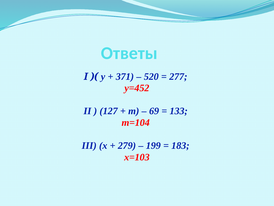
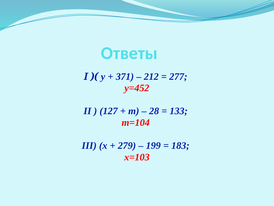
520: 520 -> 212 (151, 76)
69: 69 -> 28 (154, 111)
